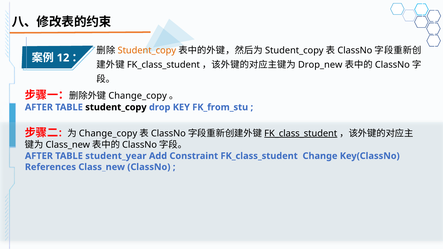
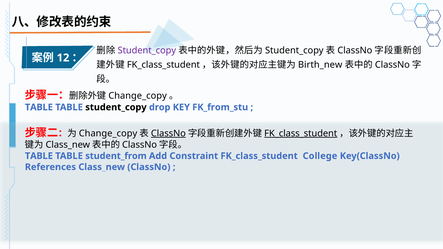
Student_copy colour: orange -> purple (147, 50)
Drop_new: Drop_new -> Birth_new (320, 65)
AFTER: AFTER -> TABLE (39, 107)
ClassNo underline: none -> present (168, 134)
AFTER: AFTER -> TABLE (39, 156)
student_year: student_year -> student_from (116, 156)
Change: Change -> College (320, 156)
